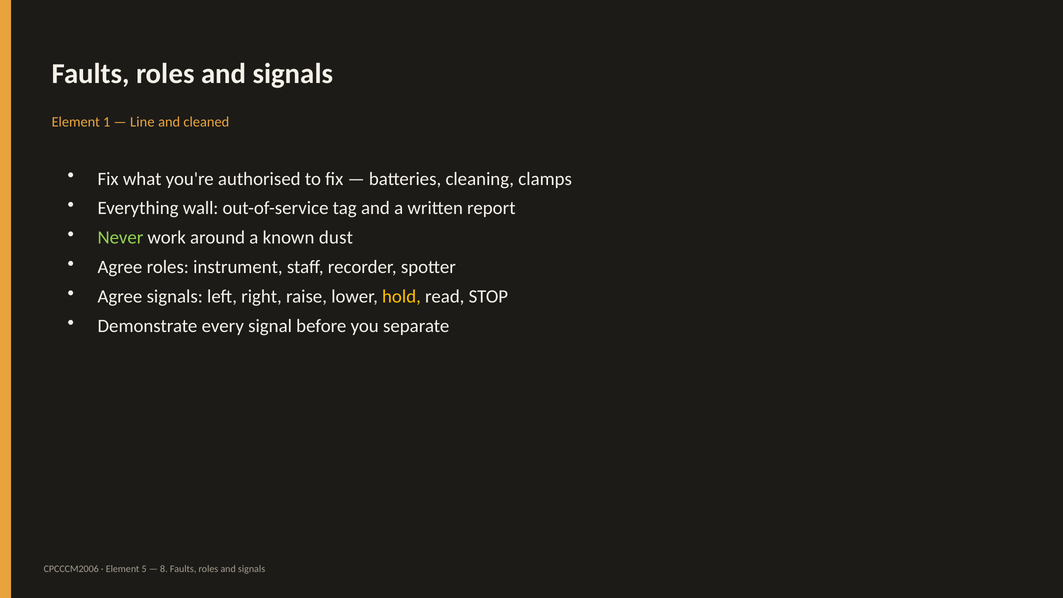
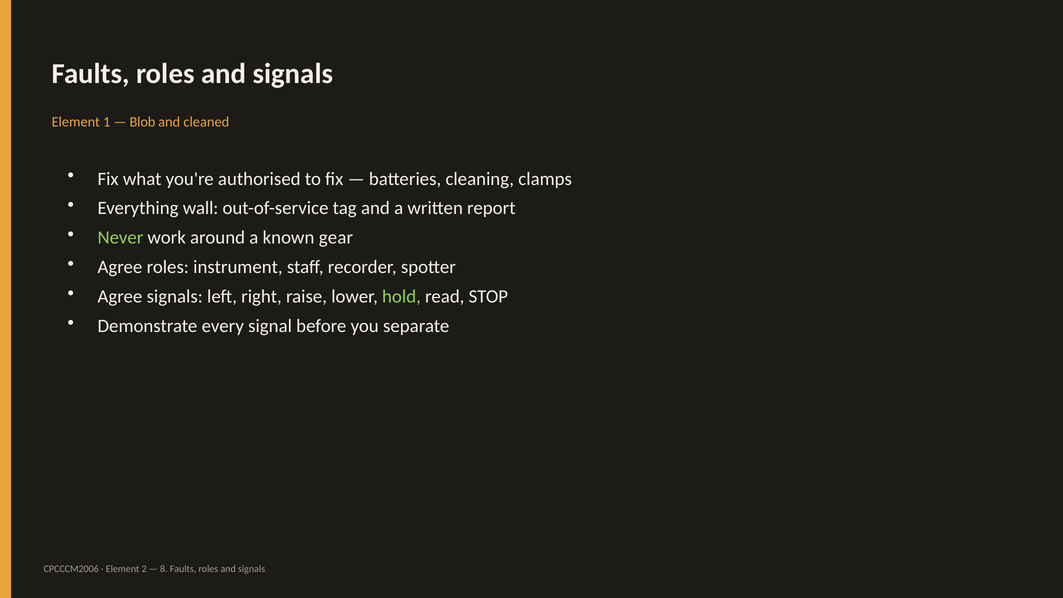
Line: Line -> Blob (142, 122)
dust: dust -> gear (336, 238)
hold colour: yellow -> light green (401, 296)
5: 5 -> 2 (144, 569)
